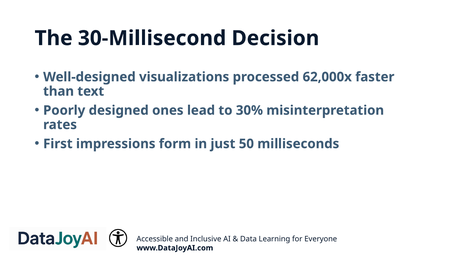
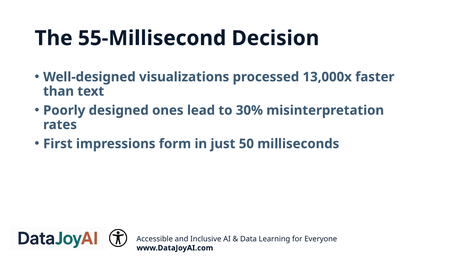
30-Millisecond: 30-Millisecond -> 55-Millisecond (152, 38)
62,000x: 62,000x -> 13,000x (327, 77)
